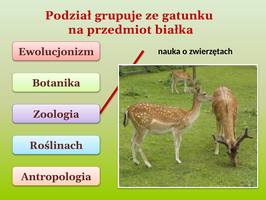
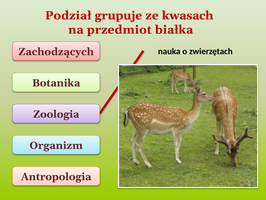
gatunku: gatunku -> kwasach (188, 15)
Ewolucjonizm: Ewolucjonizm -> Zachodzących (56, 52)
Roślinach: Roślinach -> Organizm (56, 145)
